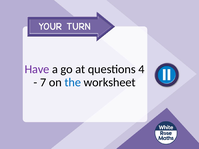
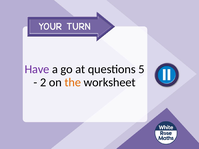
4: 4 -> 5 (141, 69)
7: 7 -> 2 (43, 82)
the colour: blue -> orange (73, 82)
